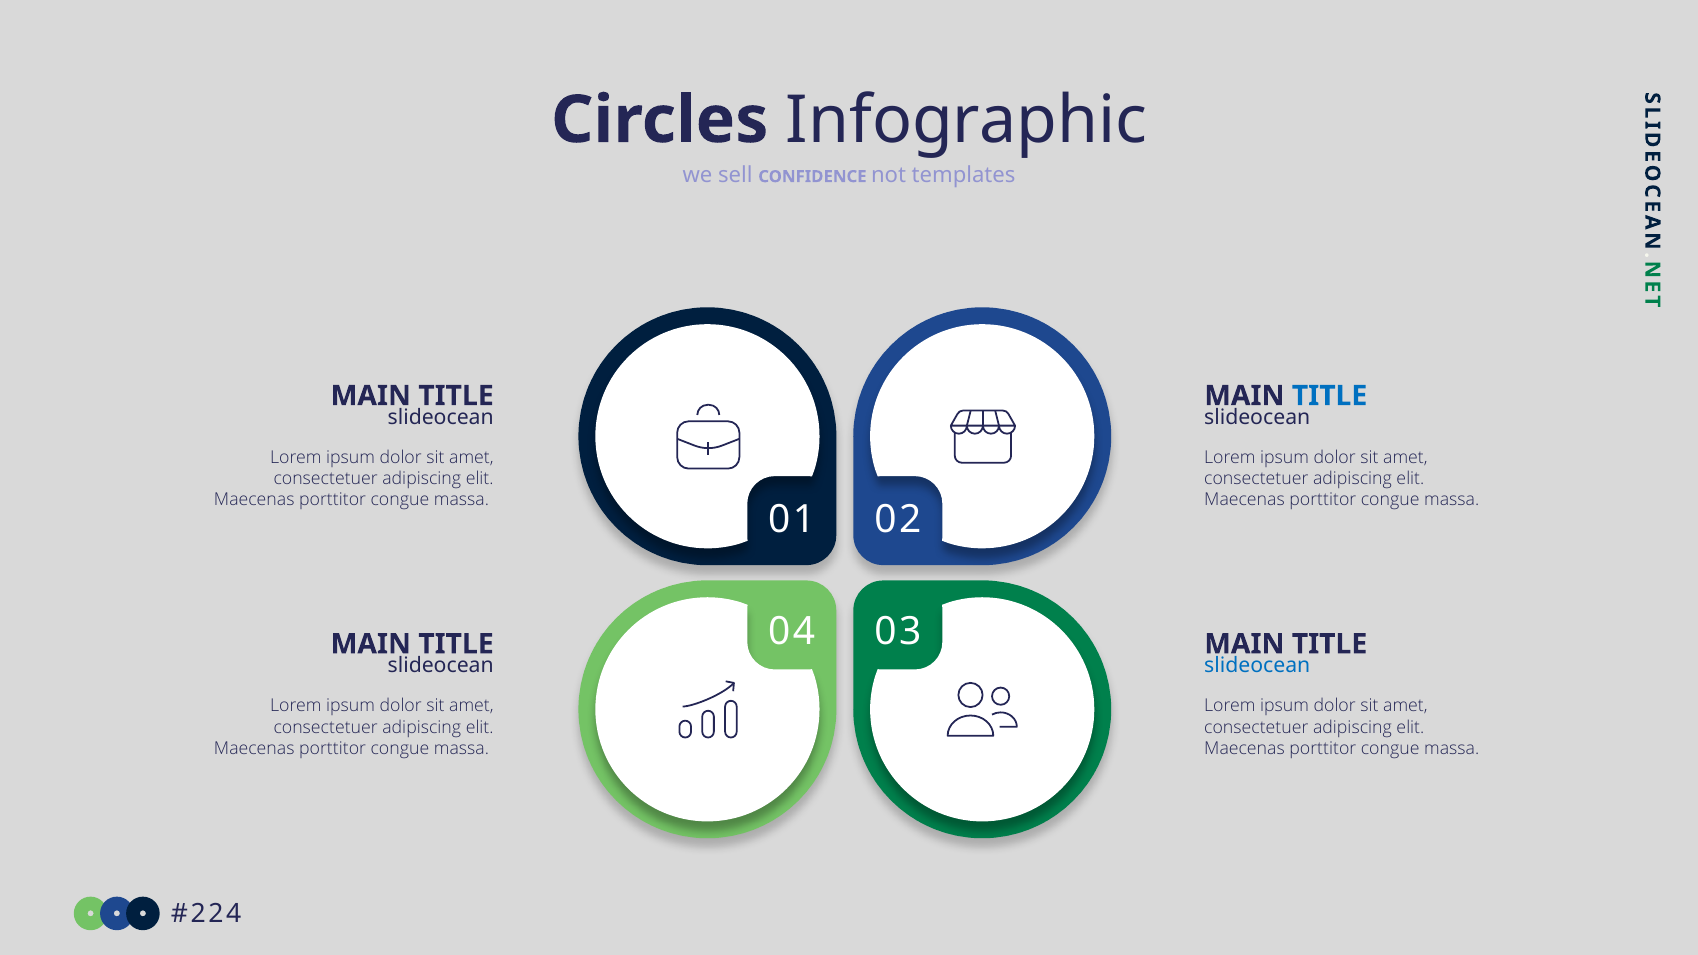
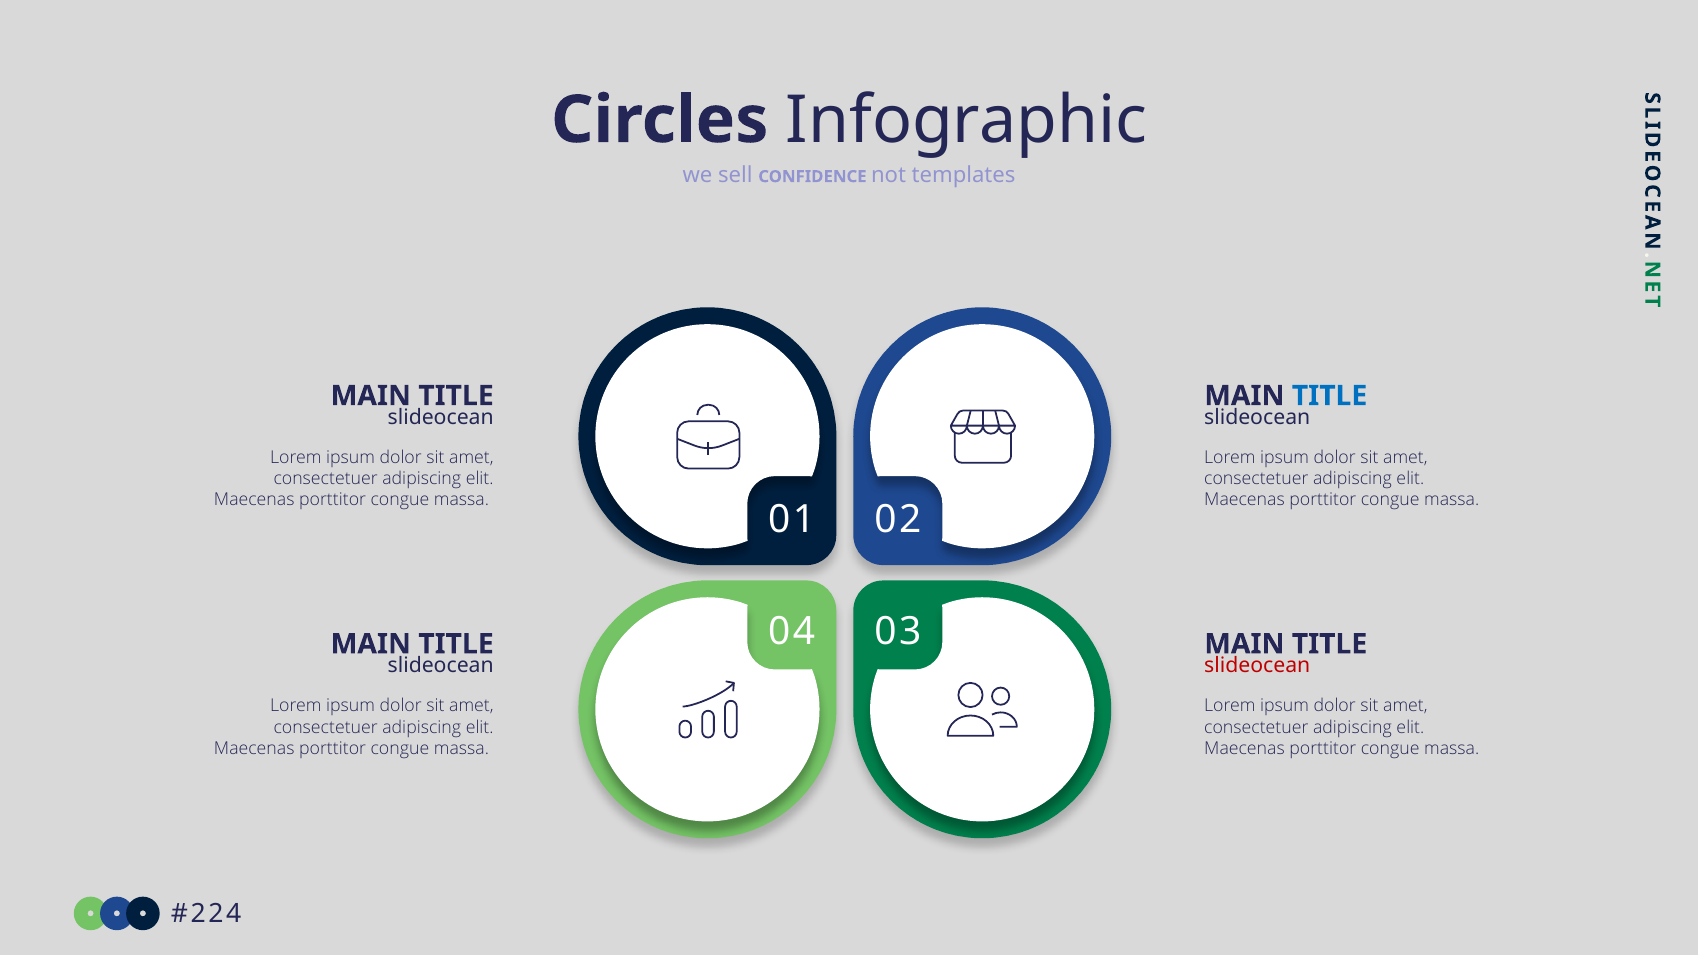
slideocean colour: blue -> red (1257, 665)
